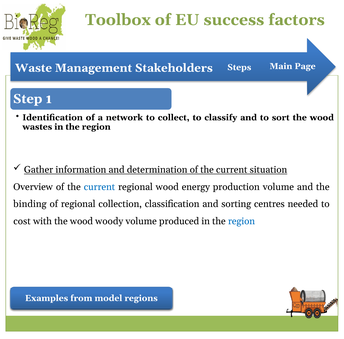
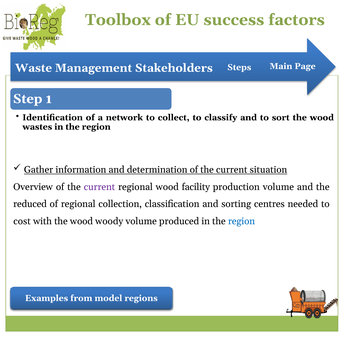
current colour: blue -> purple (99, 187)
energy: energy -> facility (196, 187)
binding: binding -> reduced (30, 204)
